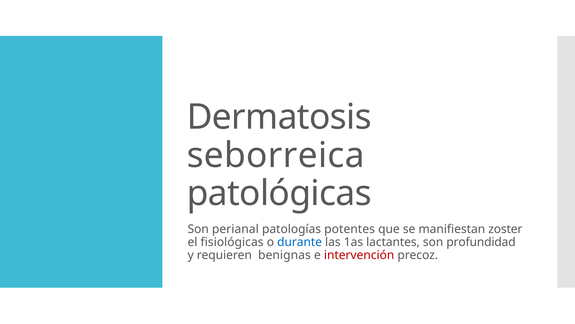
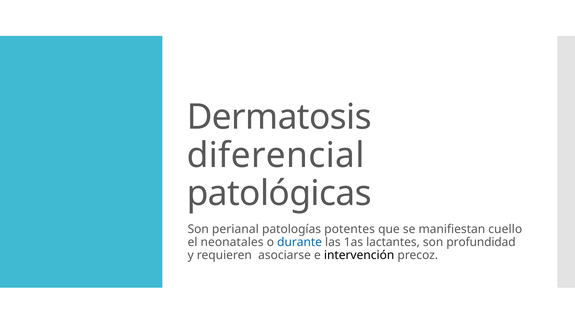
seborreica: seborreica -> diferencial (276, 155)
zoster: zoster -> cuello (505, 229)
fisiológicas: fisiológicas -> neonatales (232, 242)
benignas: benignas -> asociarse (285, 255)
intervención colour: red -> black (359, 255)
